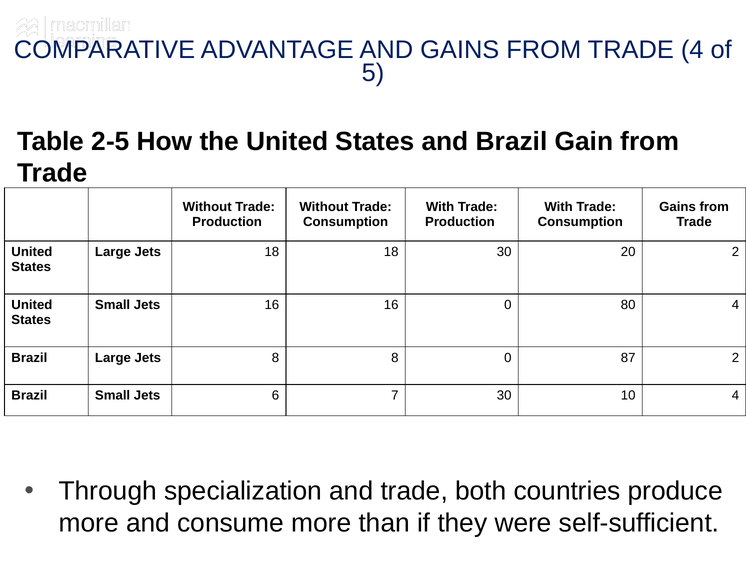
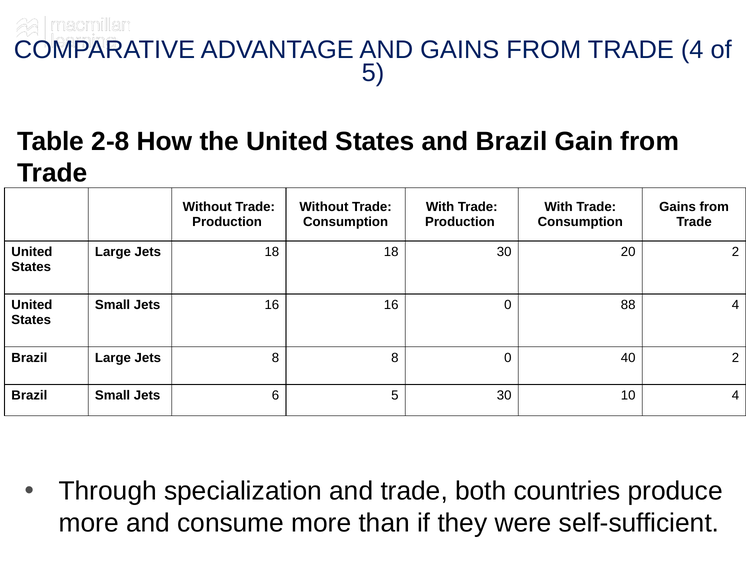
2-5: 2-5 -> 2-8 (110, 142)
80: 80 -> 88 (628, 305)
87: 87 -> 40 (628, 358)
6 7: 7 -> 5 (395, 396)
